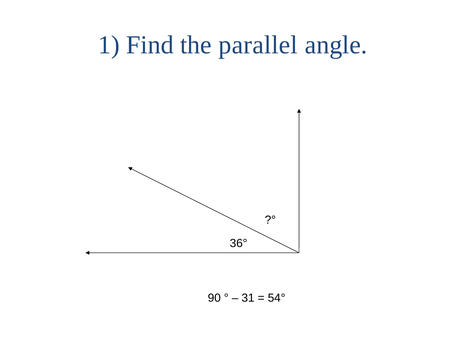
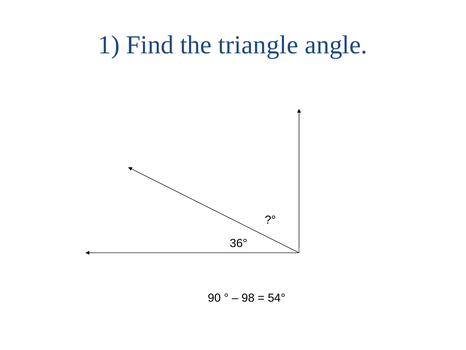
parallel: parallel -> triangle (258, 45)
31: 31 -> 98 (248, 297)
